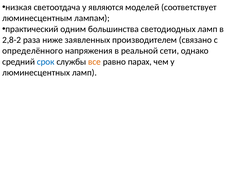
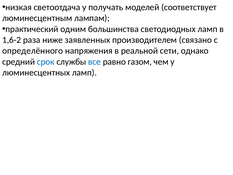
являются: являются -> получать (106, 7)
2,8-2: 2,8-2 -> 1,6-2 (12, 40)
все colour: orange -> blue (94, 62)
парах: парах -> газом (140, 62)
